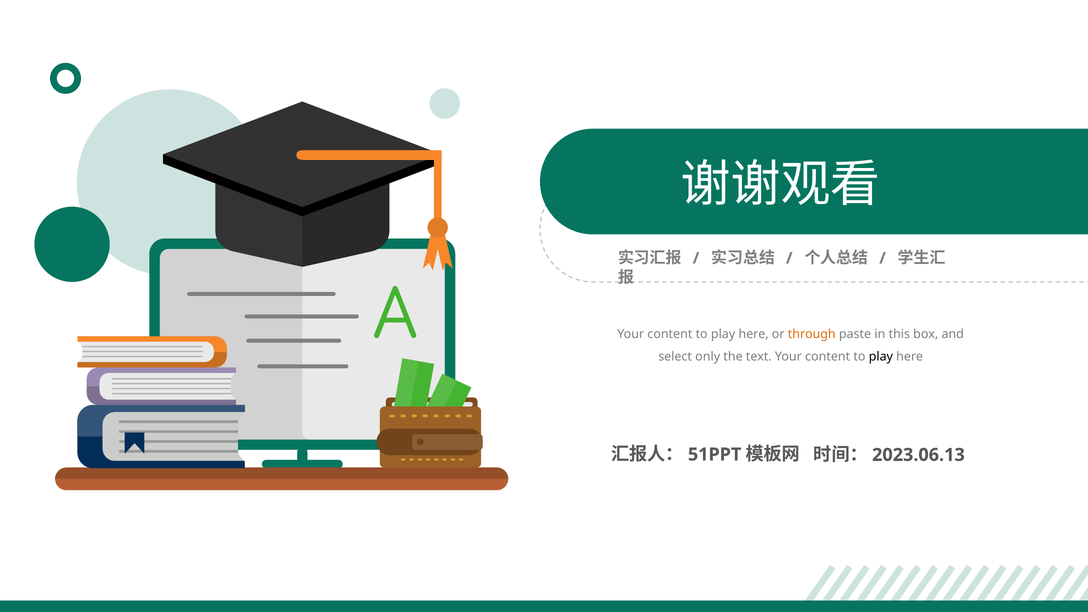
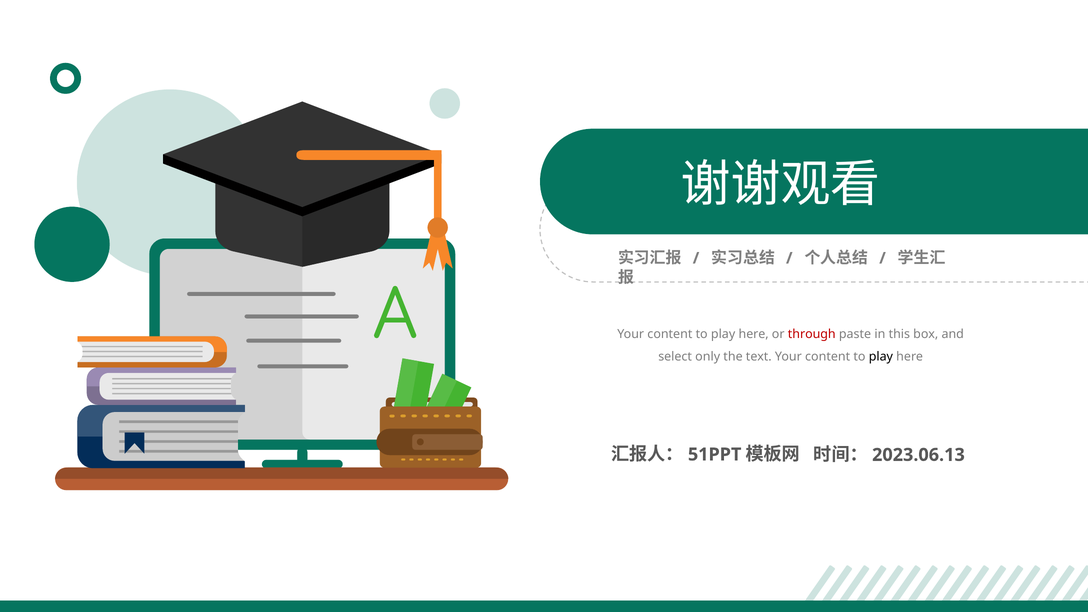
through colour: orange -> red (812, 334)
